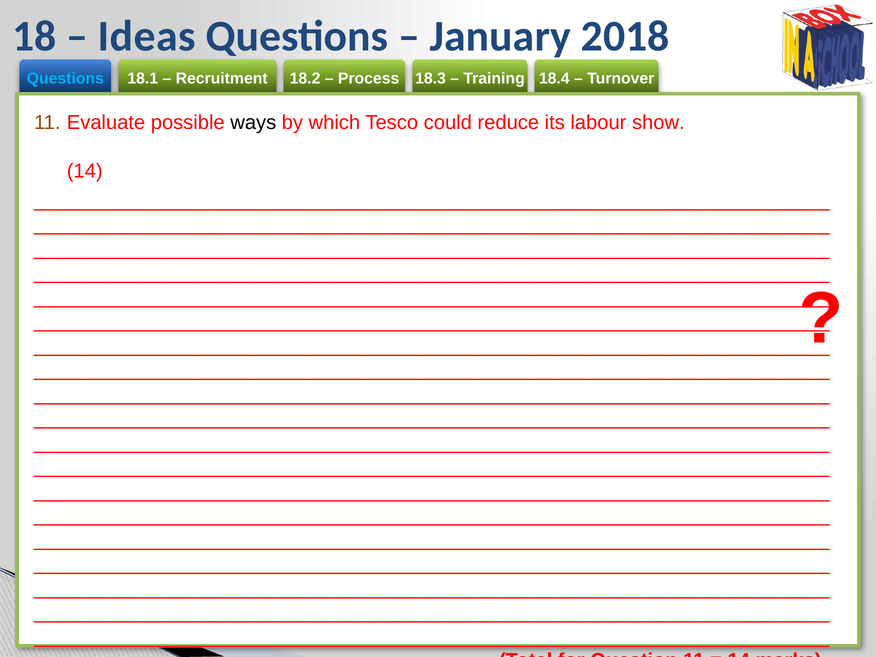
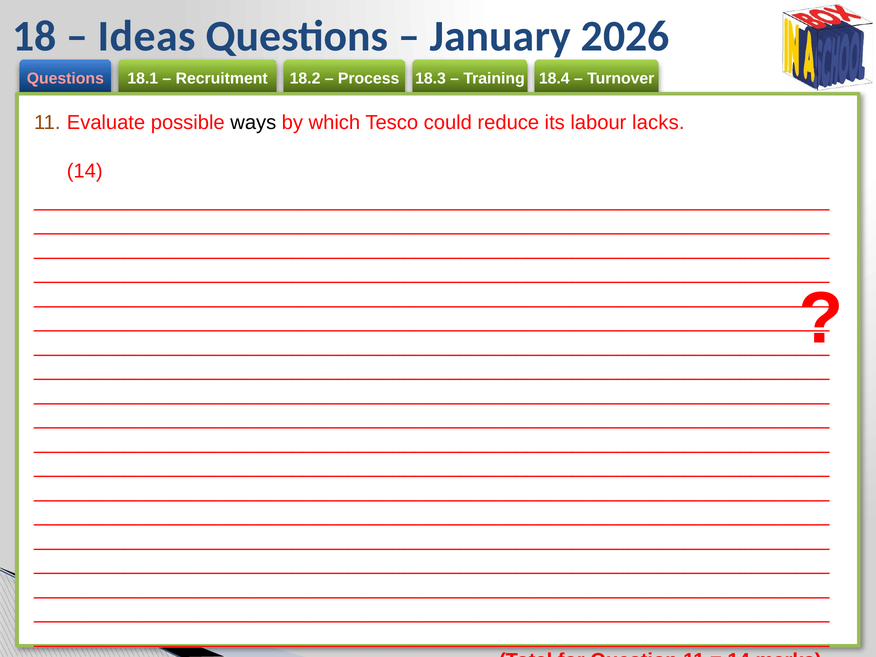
2018: 2018 -> 2026 (625, 36)
Questions colour: light blue -> pink (65, 78)
show: show -> lacks (658, 122)
